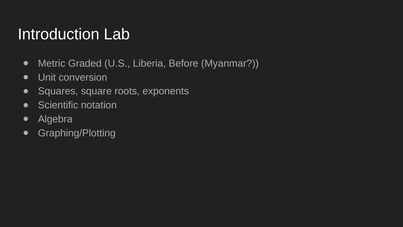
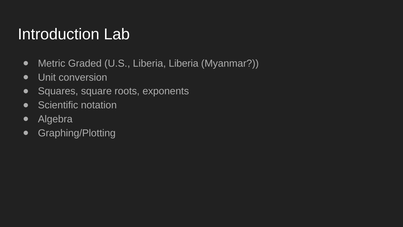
Liberia Before: Before -> Liberia (184, 63)
